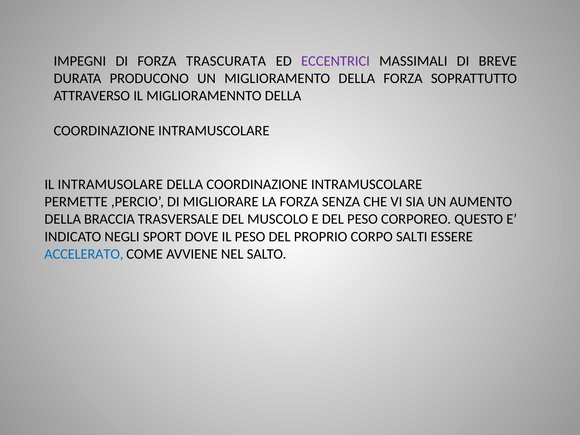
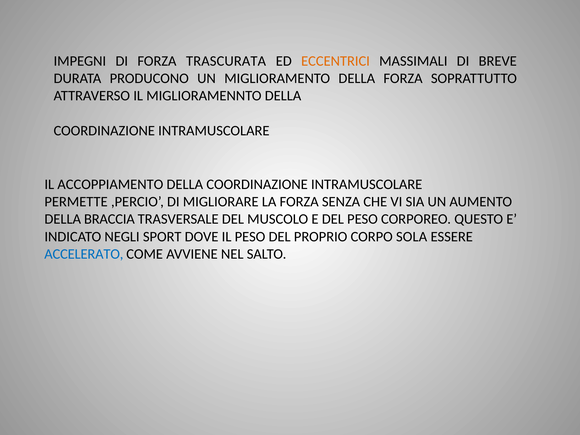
ECCENTRICI colour: purple -> orange (335, 61)
INTRAMUSOLARE: INTRAMUSOLARE -> ACCOPPIAMENTO (110, 184)
SALTI: SALTI -> SOLA (412, 237)
